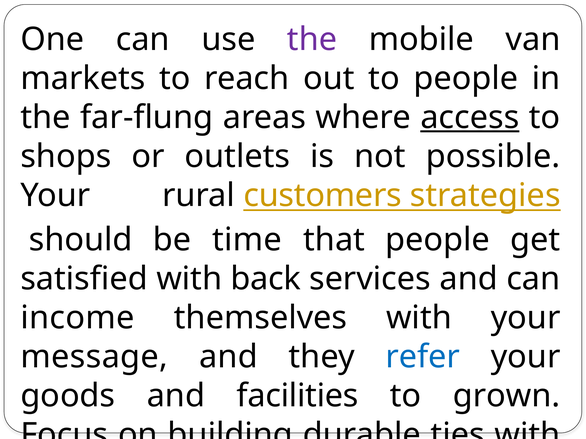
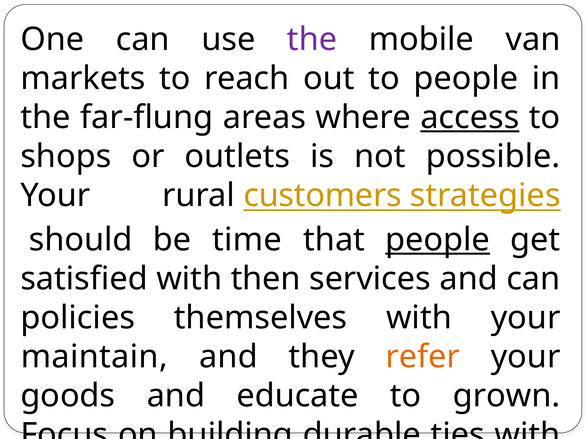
people underline: none -> present (438, 240)
back: back -> then (266, 279)
income: income -> policies (78, 318)
message: message -> maintain (94, 357)
refer colour: blue -> orange (423, 357)
facilities: facilities -> educate (297, 396)
